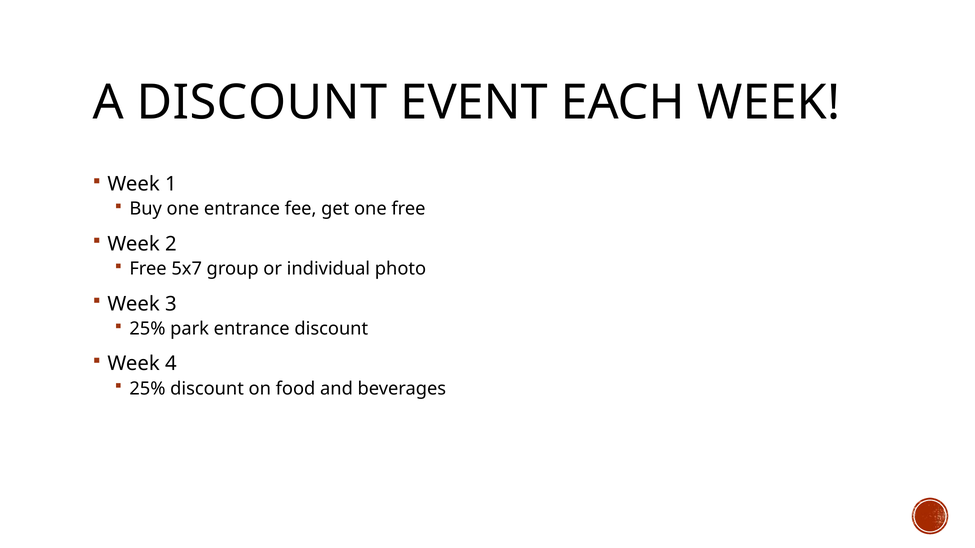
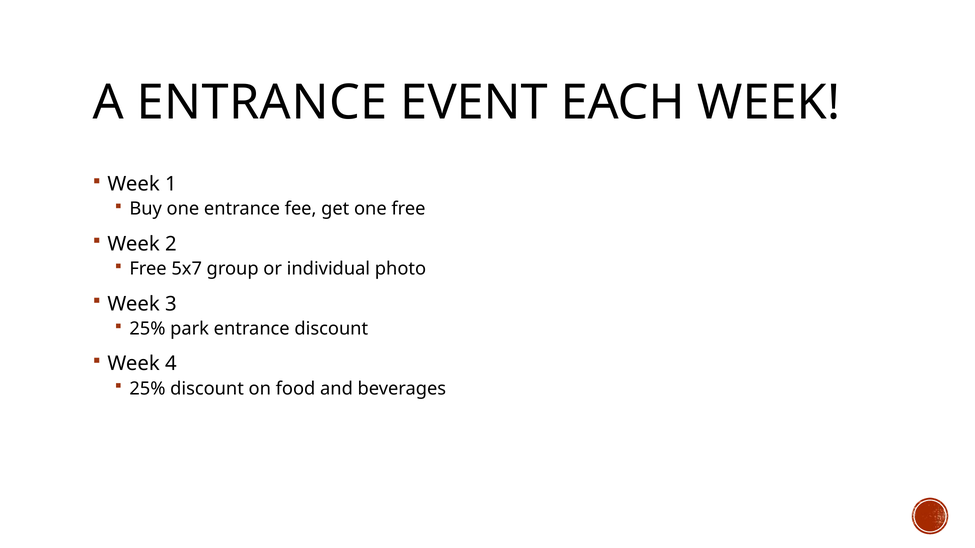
A DISCOUNT: DISCOUNT -> ENTRANCE (262, 103)
